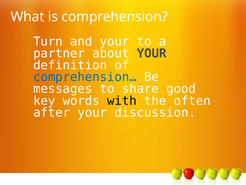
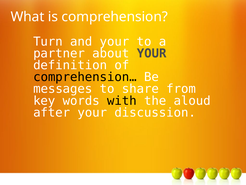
comprehension… colour: blue -> black (85, 77)
good: good -> from (181, 89)
often: often -> aloud (192, 100)
